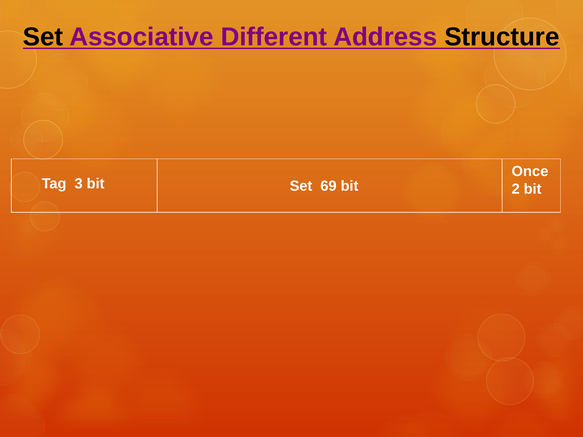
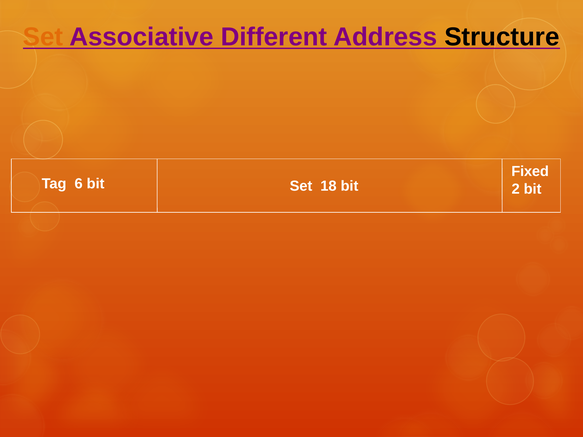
Set colour: black -> orange (43, 37)
Once: Once -> Fixed (530, 172)
3: 3 -> 6 (79, 184)
69: 69 -> 18 (328, 186)
